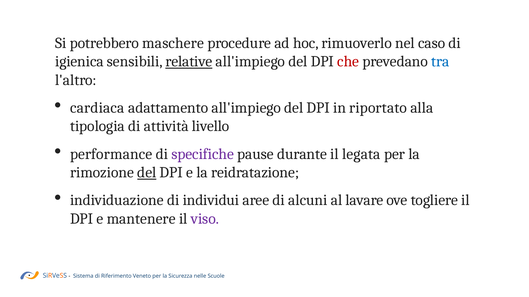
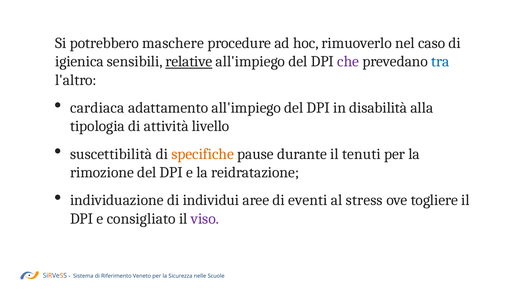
che colour: red -> purple (348, 62)
riportato: riportato -> disabilità (378, 108)
performance: performance -> suscettibilità (111, 154)
specifiche colour: purple -> orange (203, 154)
legata: legata -> tenuti (361, 154)
del underline: present -> none (147, 173)
alcuni: alcuni -> eventi (308, 201)
lavare: lavare -> stress (364, 201)
mantenere: mantenere -> consigliato (141, 219)
